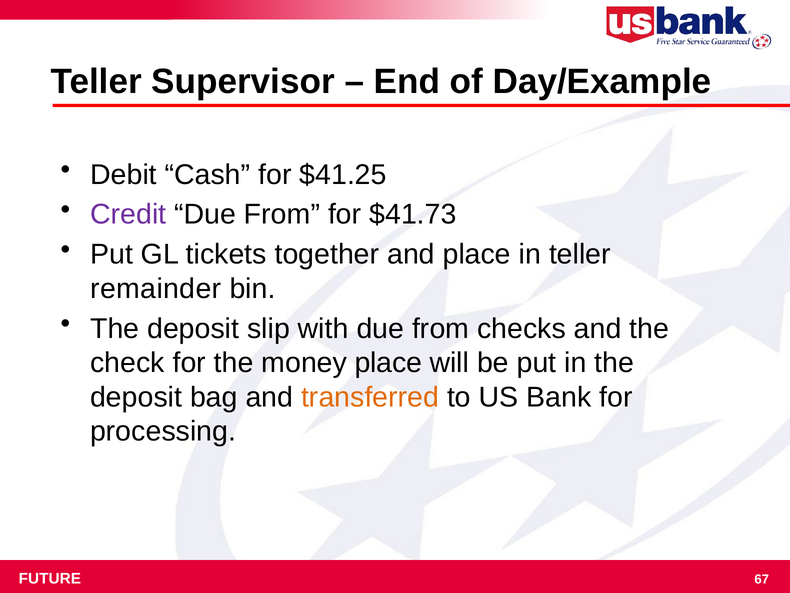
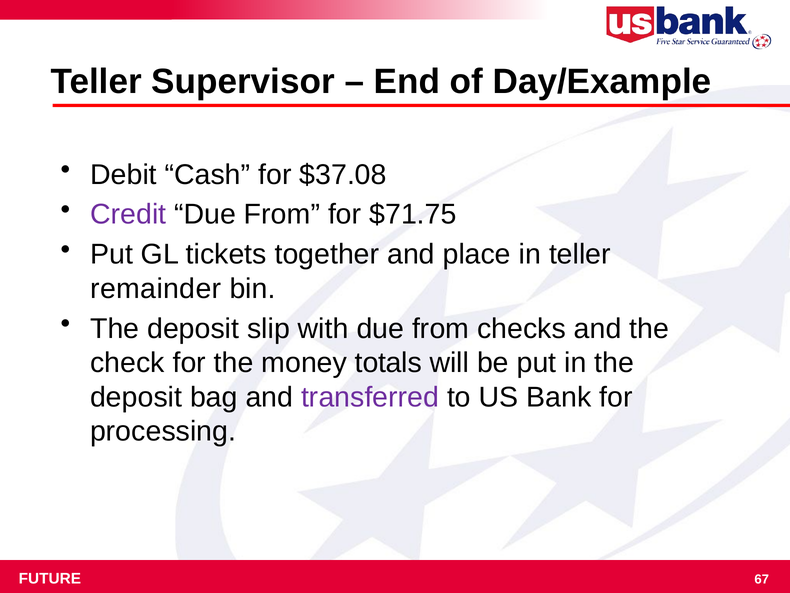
$41.25: $41.25 -> $37.08 (343, 174)
$41.73: $41.73 -> $71.75 (413, 214)
money place: place -> totals (388, 363)
transferred colour: orange -> purple (370, 397)
